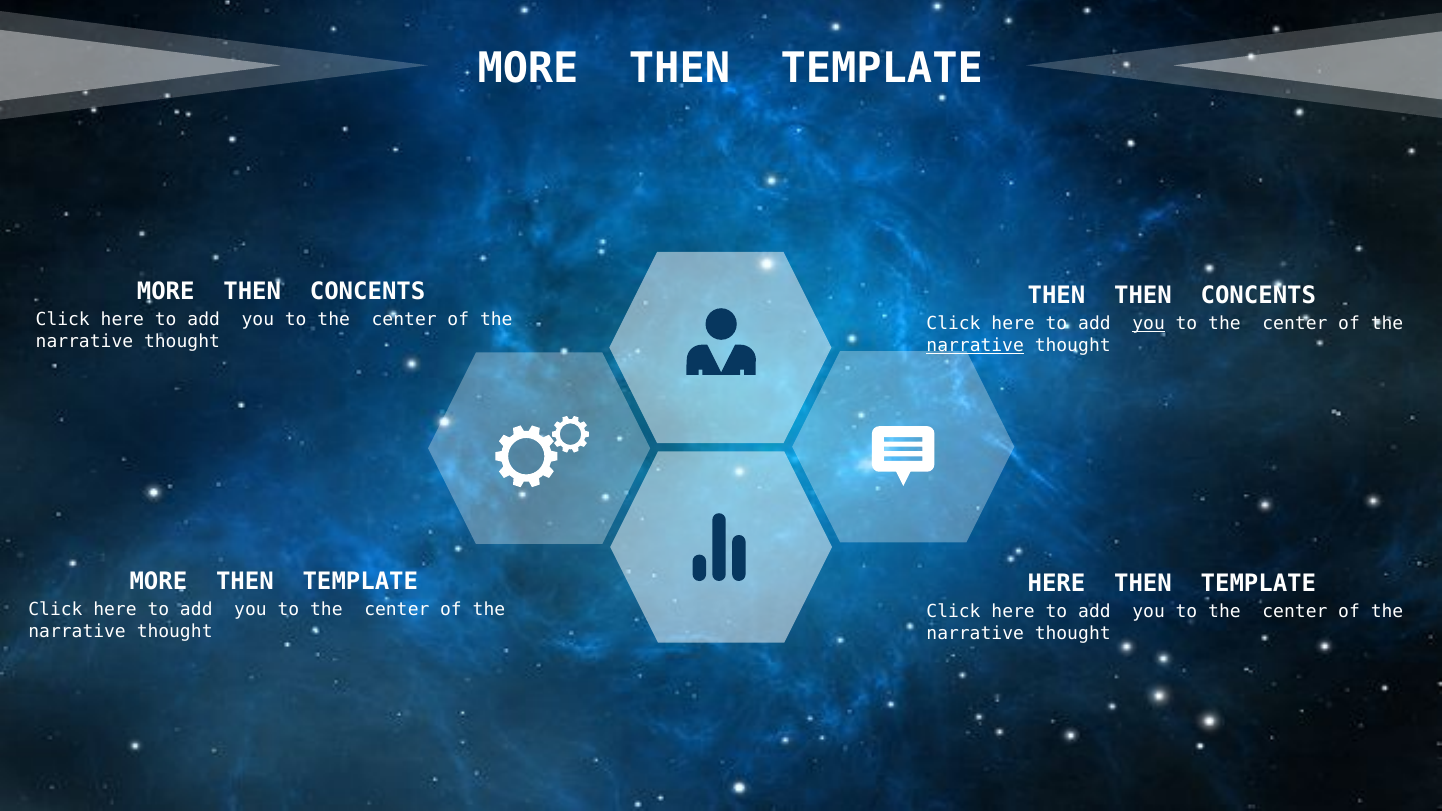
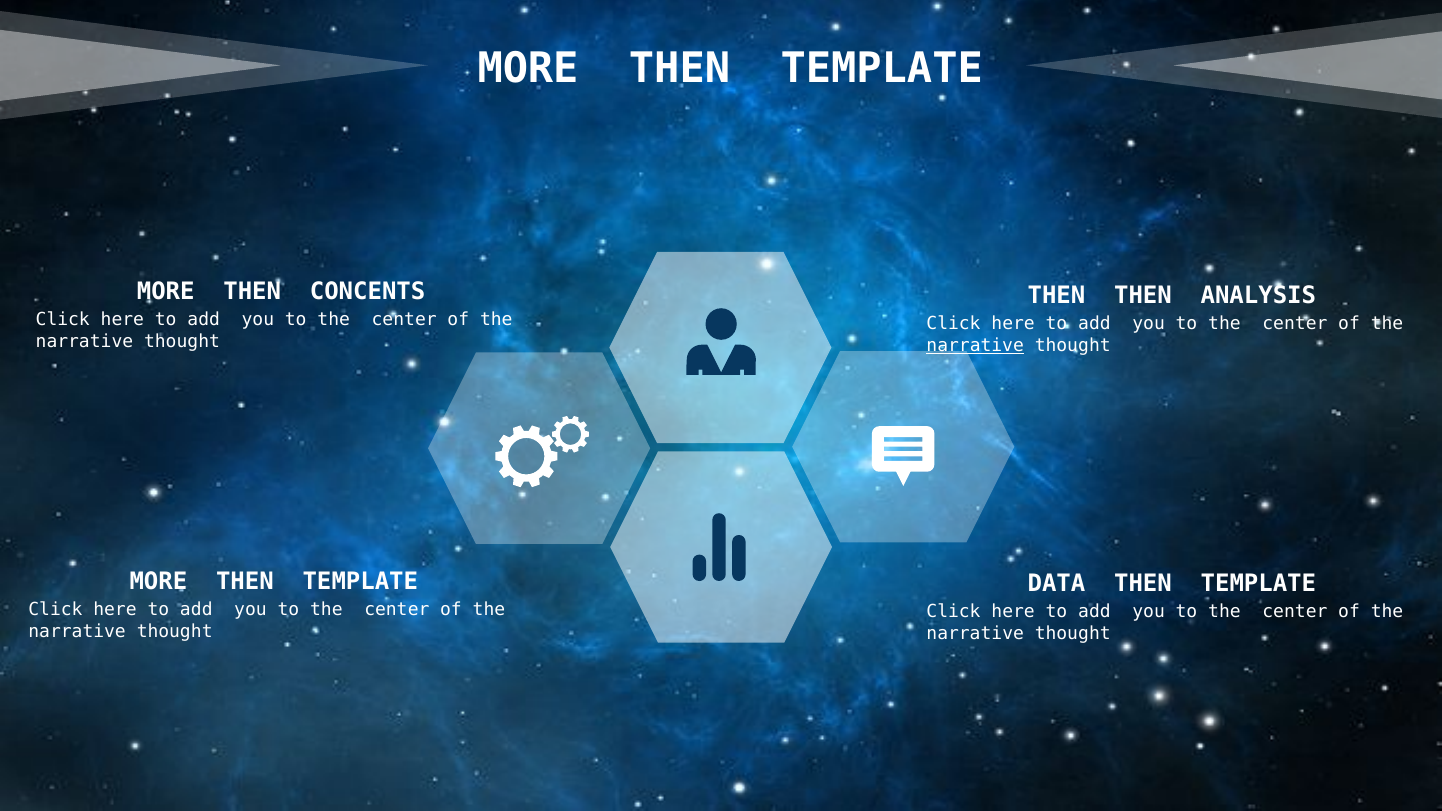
CONCENTS: CONCENTS -> ANALYSIS (1258, 296)
you underline: present -> none (1149, 324)
HERE: HERE -> DATA (1056, 584)
